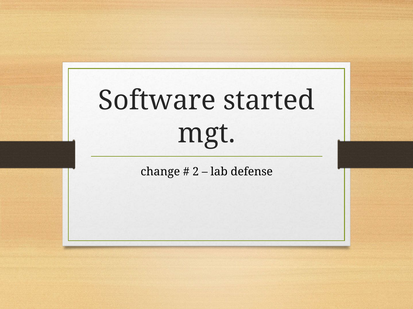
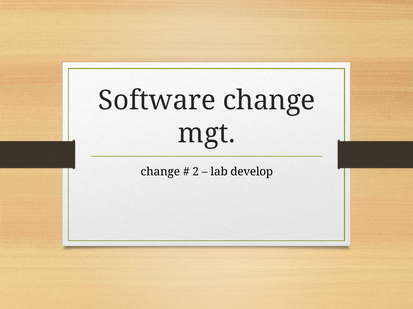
Software started: started -> change (269, 101)
defense: defense -> develop (252, 172)
